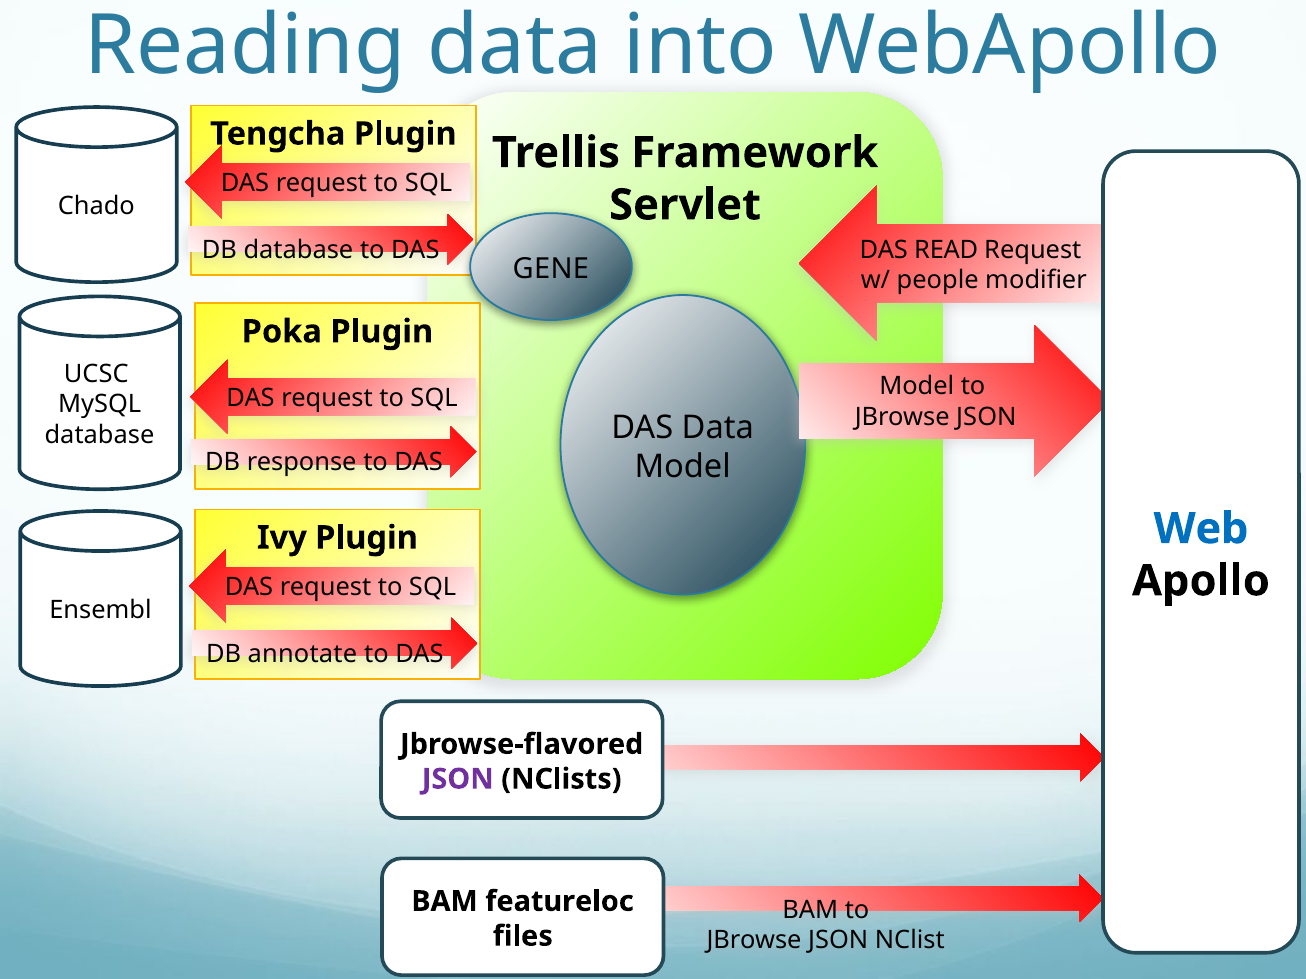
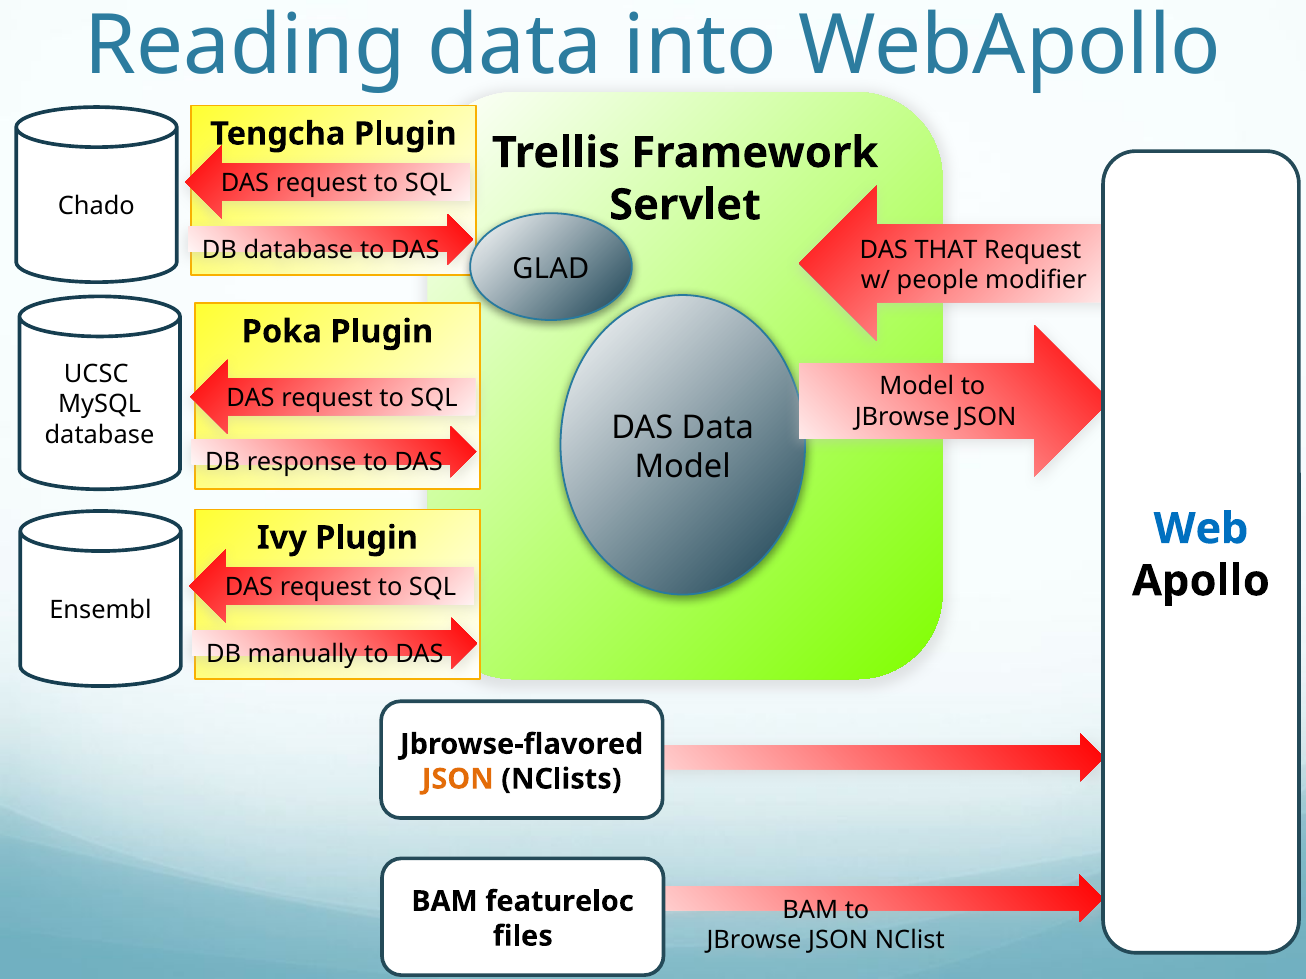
READ: READ -> THAT (946, 250)
GENE: GENE -> GLAD (551, 269)
annotate: annotate -> manually (303, 654)
JSON colour: purple -> orange (458, 779)
